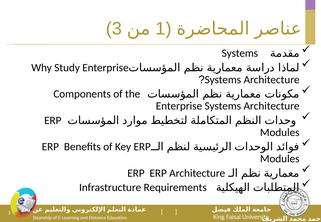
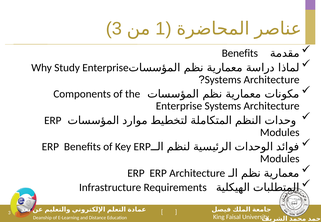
Systems: Systems -> Benefits (240, 53)
